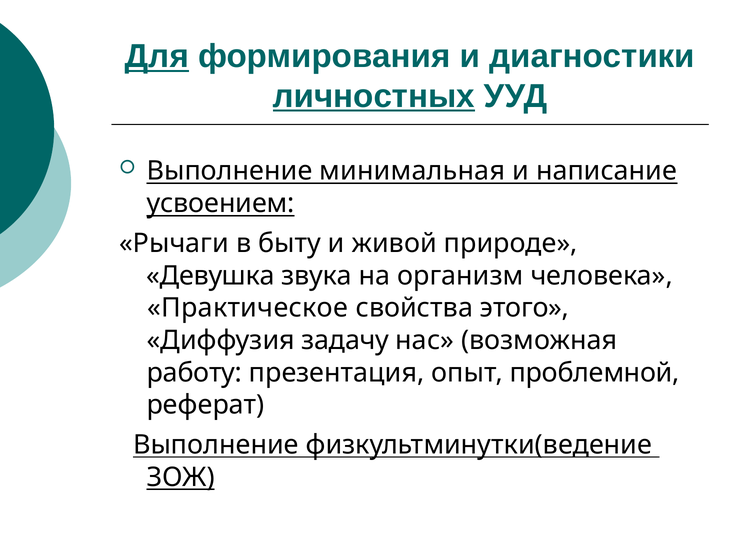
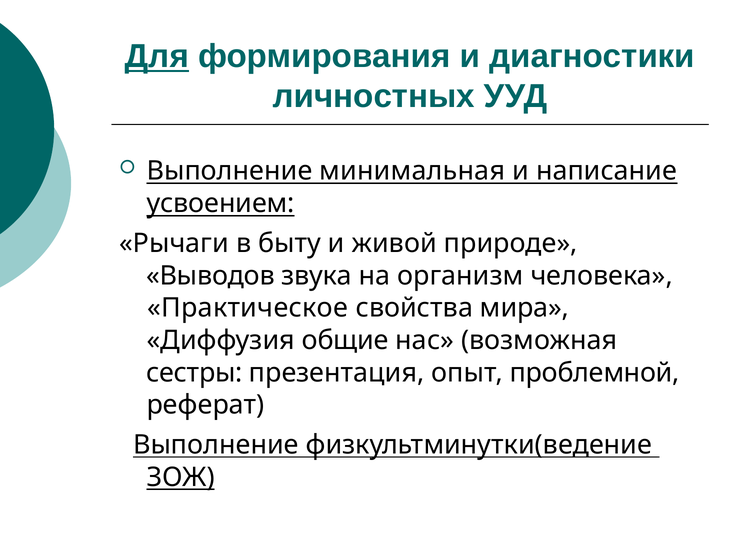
личностных underline: present -> none (374, 96)
Девушка: Девушка -> Выводов (211, 275)
этого: этого -> мира (524, 308)
задачу: задачу -> общие (345, 340)
работу: работу -> сестры (194, 372)
